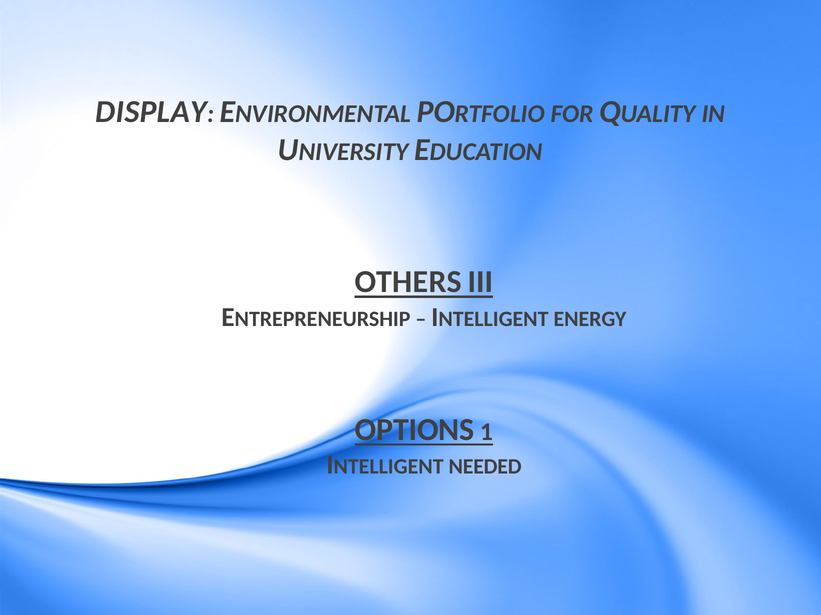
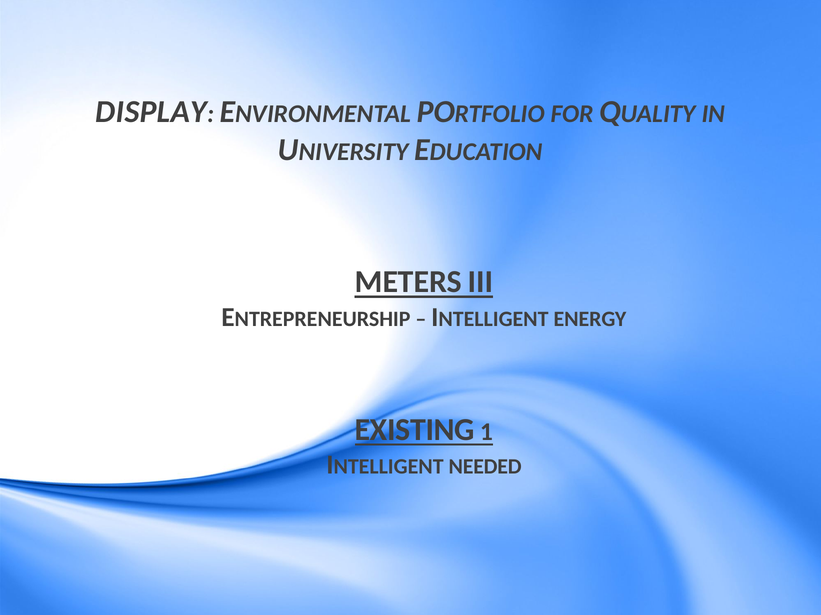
OTHERS: OTHERS -> METERS (408, 282)
OPTIONS: OPTIONS -> EXISTING (415, 430)
